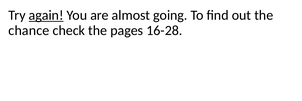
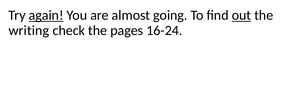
out underline: none -> present (241, 15)
chance: chance -> writing (29, 30)
16-28: 16-28 -> 16-24 (164, 30)
